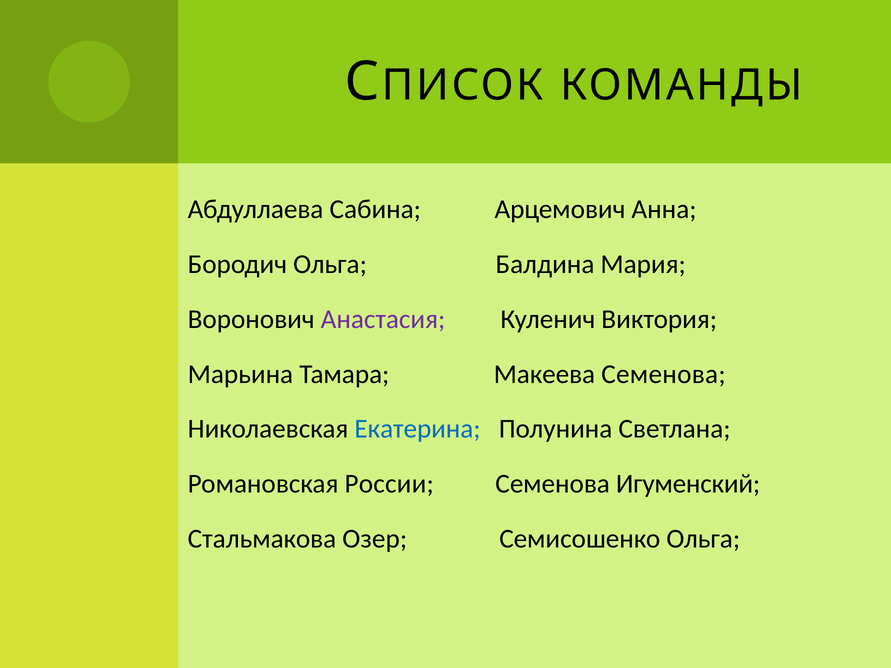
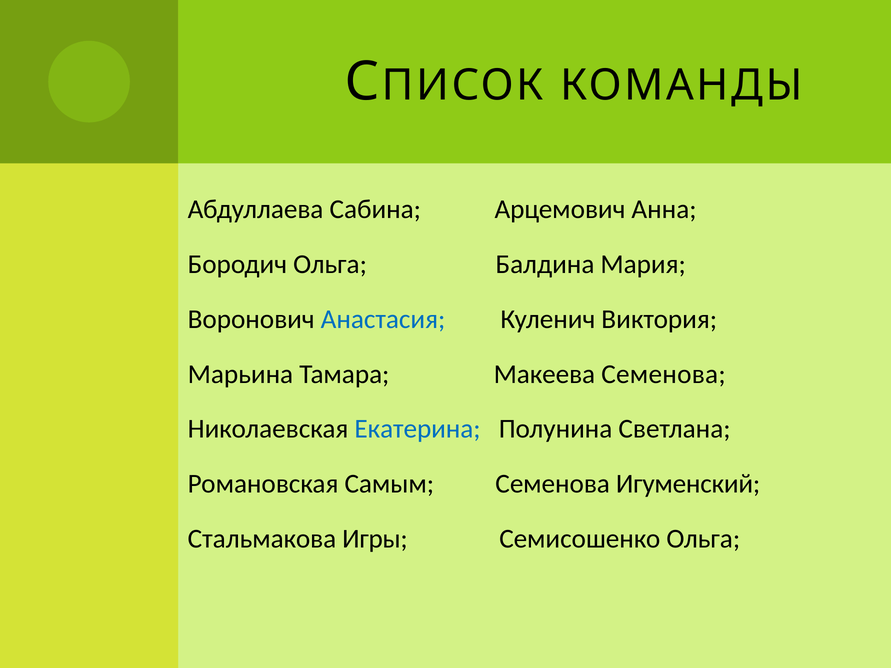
Анастасия colour: purple -> blue (383, 319)
России: России -> Самым (389, 484)
Озер: Озер -> Игры (375, 539)
